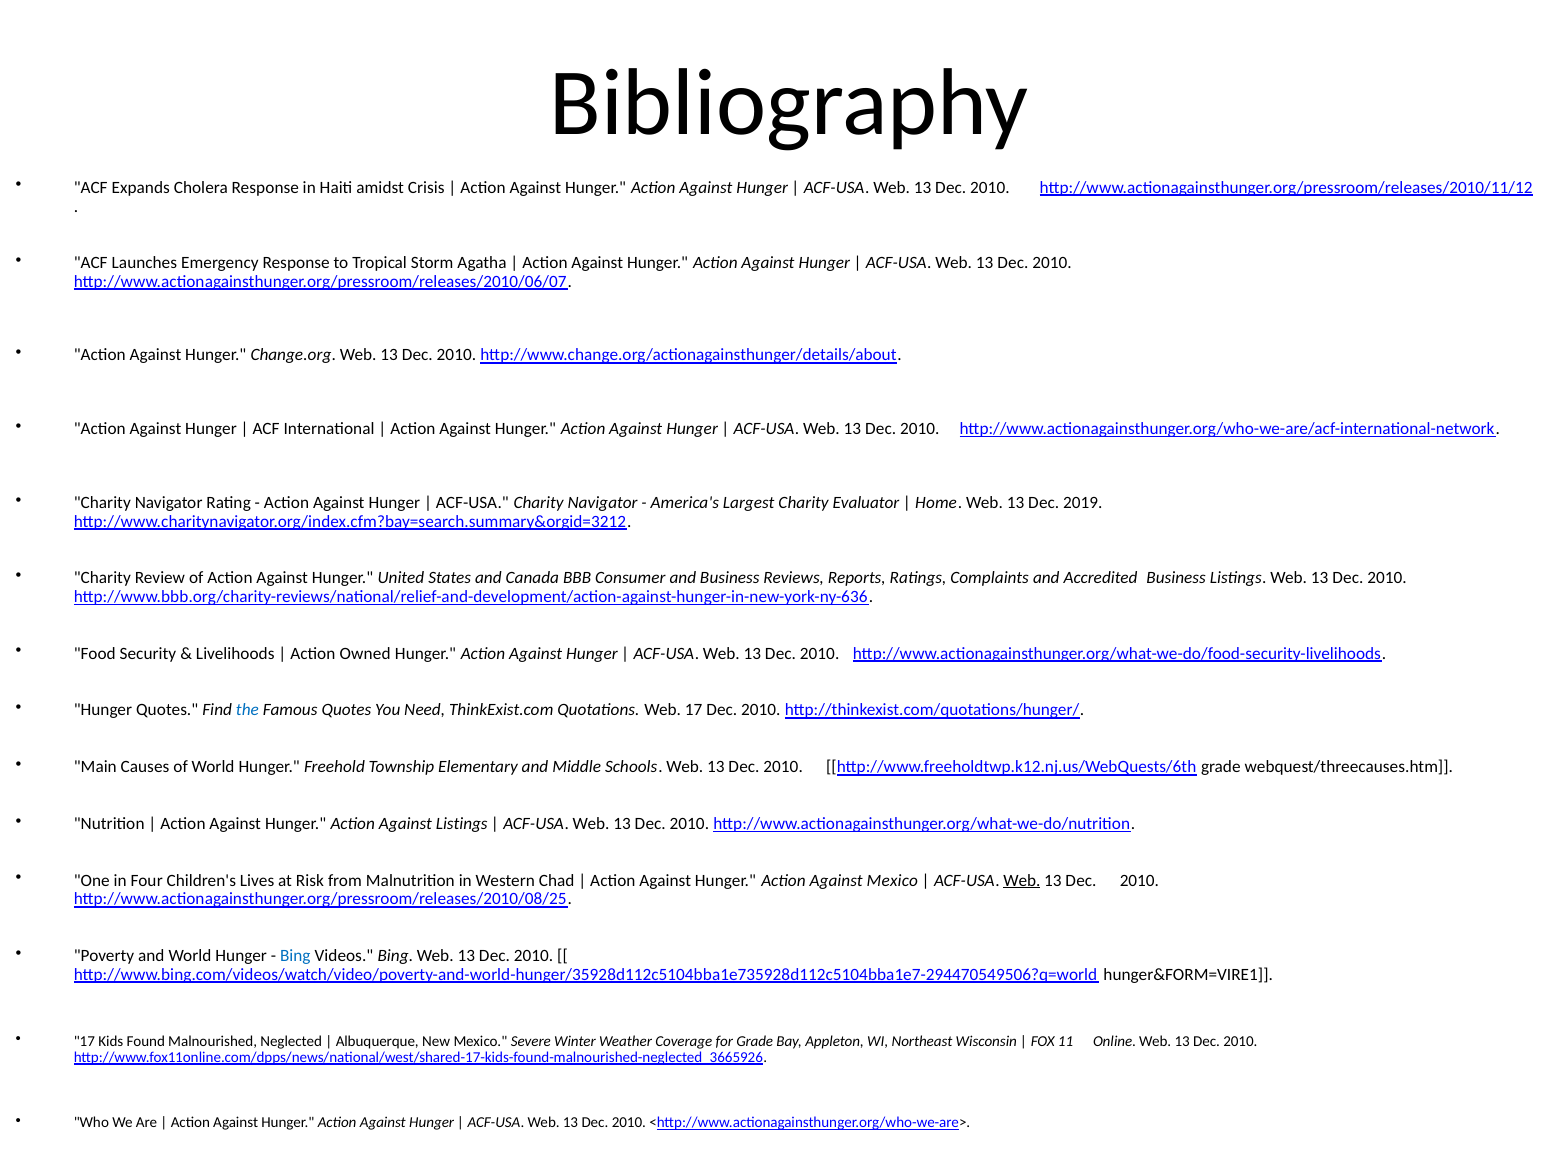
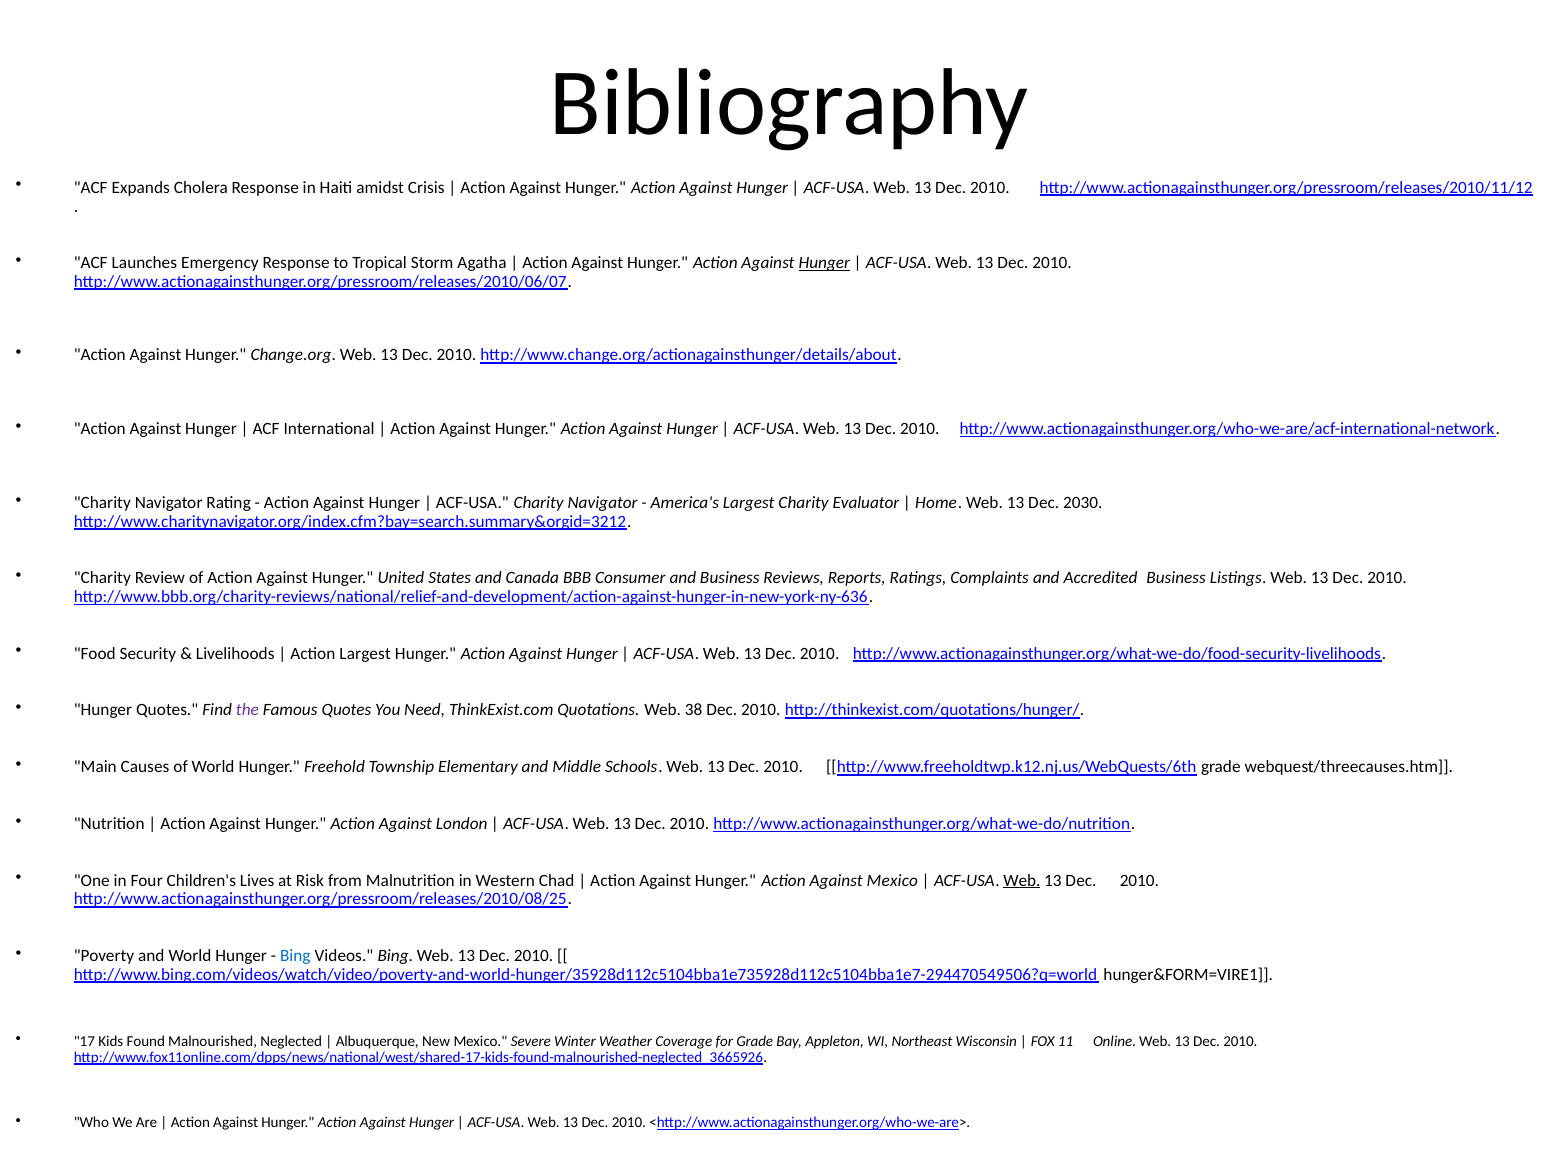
Hunger underline: none -> present (824, 263)
2019: 2019 -> 2030 (1083, 503)
Action Owned: Owned -> Largest (365, 654)
the colour: blue -> purple (247, 711)
Web 17: 17 -> 38 (694, 711)
Against Listings: Listings -> London (462, 824)
